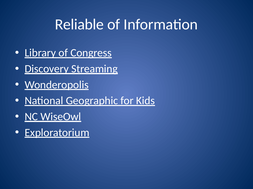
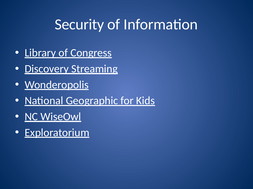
Reliable: Reliable -> Security (79, 24)
